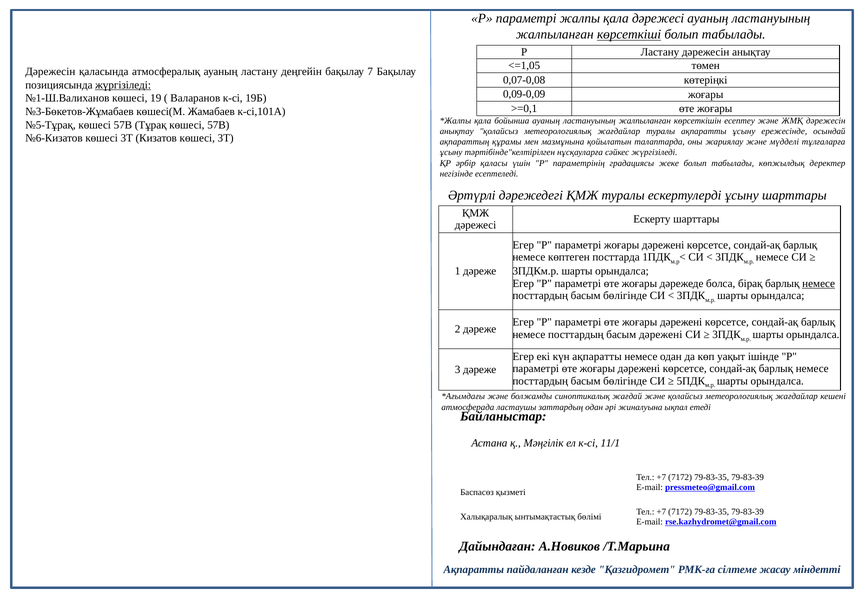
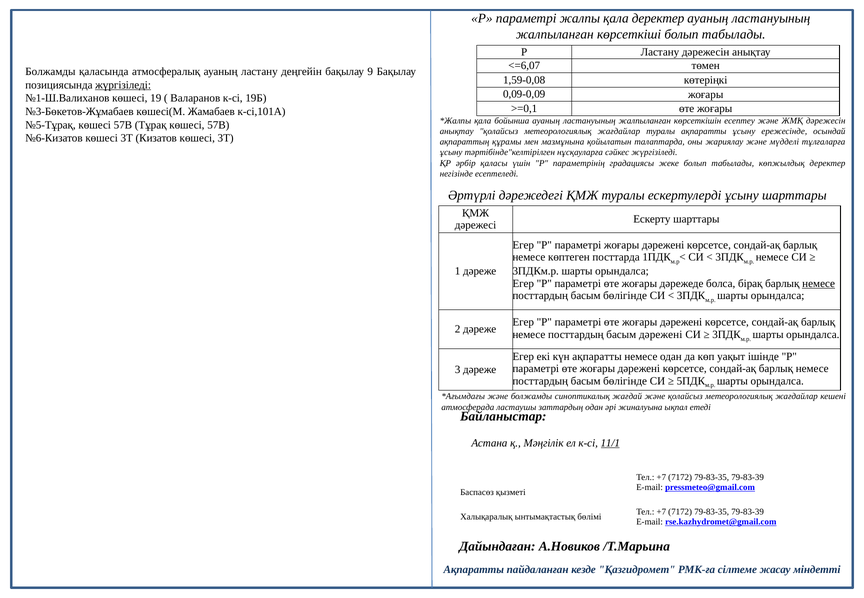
қала дәрежесі: дәрежесі -> деректер (658, 19)
көрсеткіші underline: present -> none (629, 35)
<=1,05: <=1,05 -> <=6,07 (524, 66)
Дәрежесін: Дәрежесін -> Болжамды (50, 72)
7: 7 -> 9 (370, 72)
0,07-0,08: 0,07-0,08 -> 1,59-0,08 (524, 80)
11/1 underline: none -> present (610, 443)
